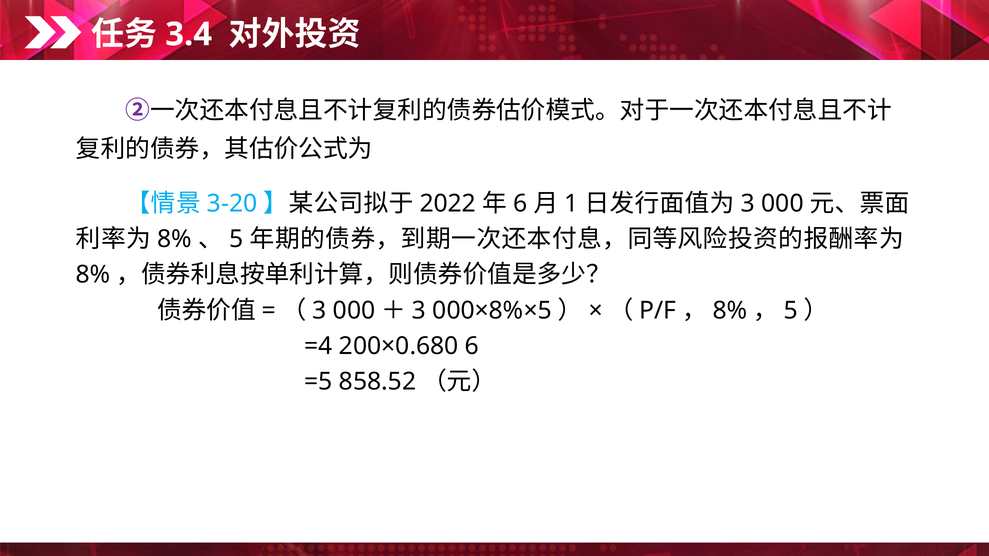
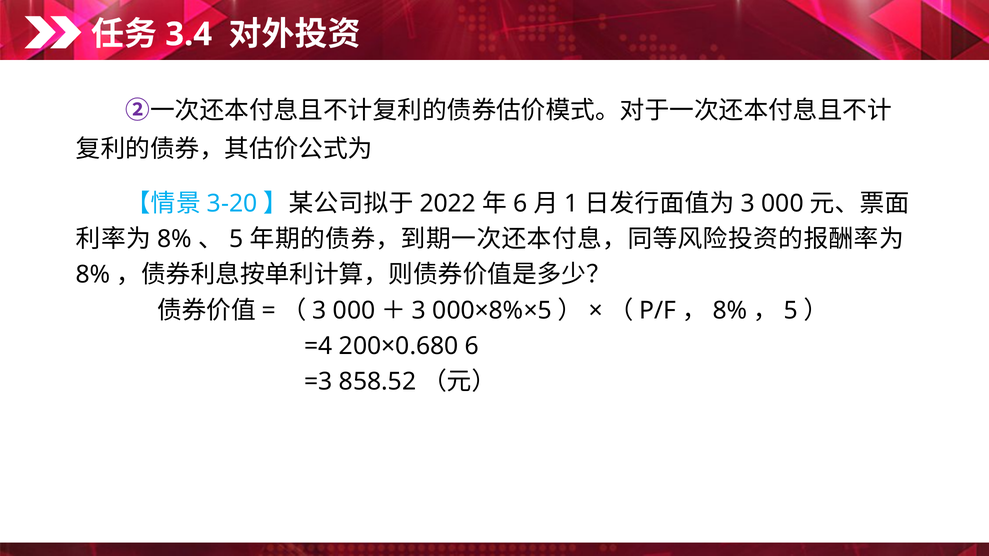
=5: =5 -> =3 (318, 382)
